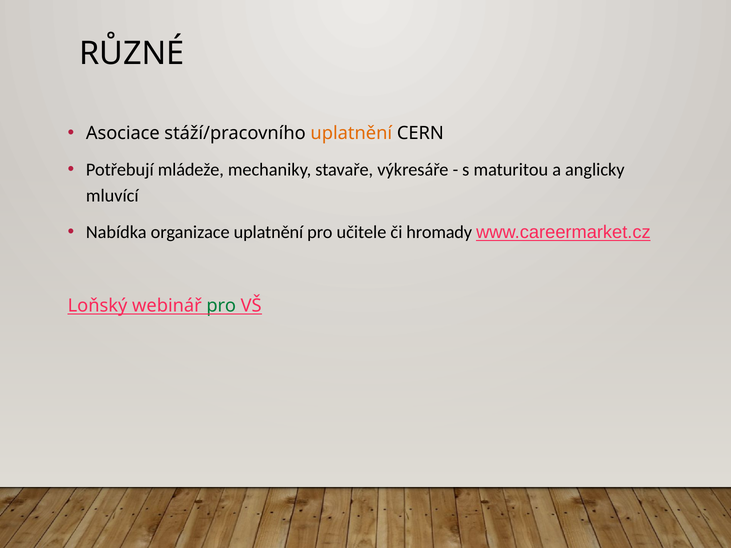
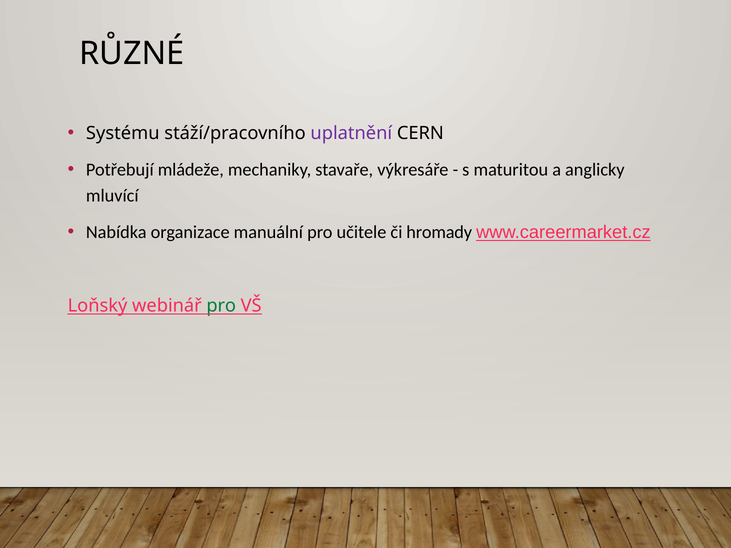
Asociace: Asociace -> Systému (123, 133)
uplatnění colour: orange -> purple (351, 133)
organizace uplatnění: uplatnění -> manuální (268, 232)
